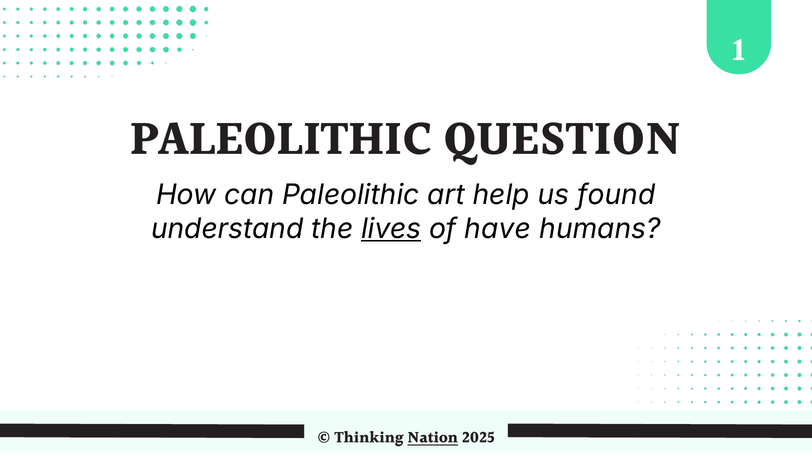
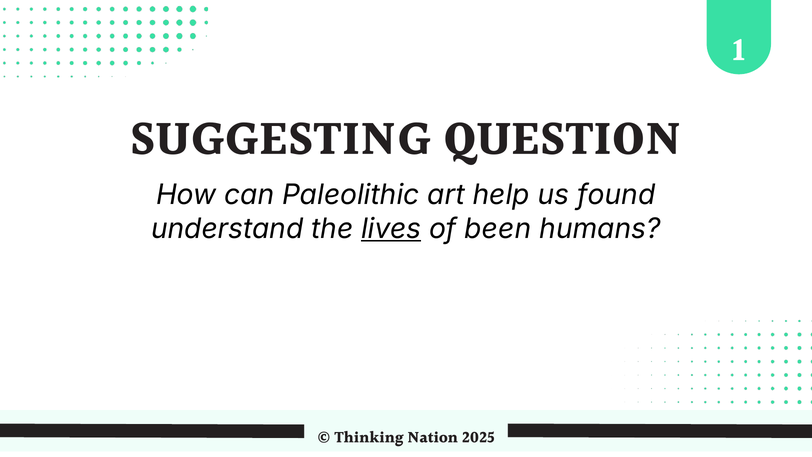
PALEOLITHIC: PALEOLITHIC -> SUGGESTING (280, 141)
have: have -> been (498, 229)
Nation underline: present -> none (433, 438)
